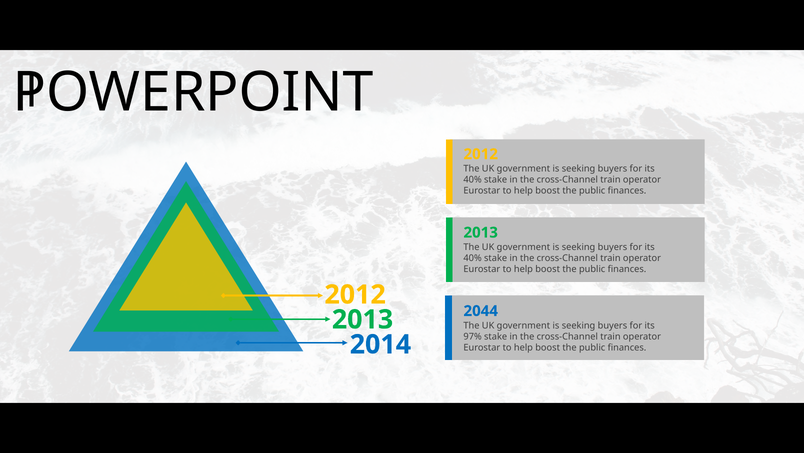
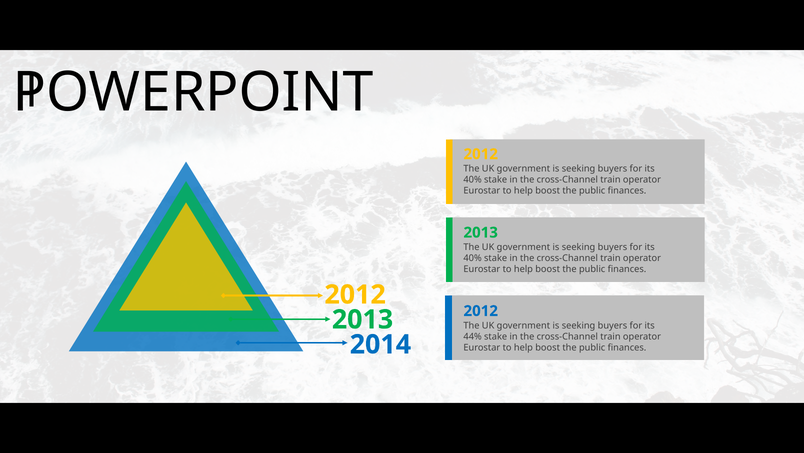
2044: 2044 -> 2012 (481, 311)
97%: 97% -> 44% (473, 336)
